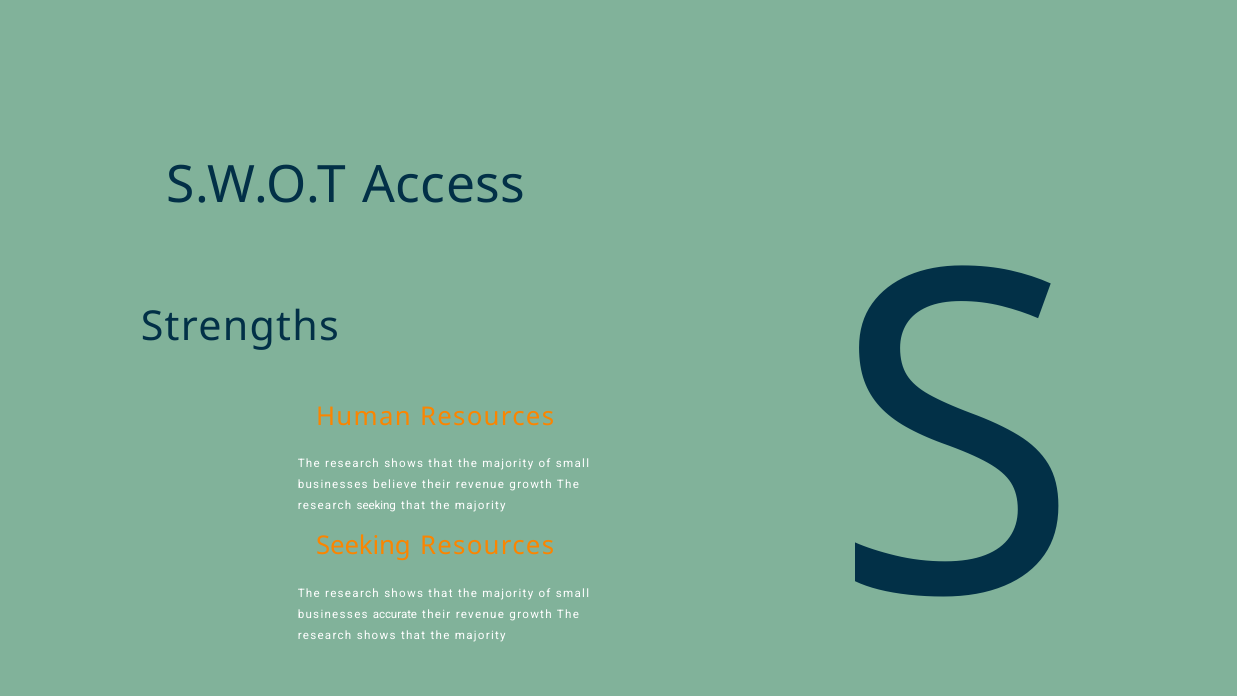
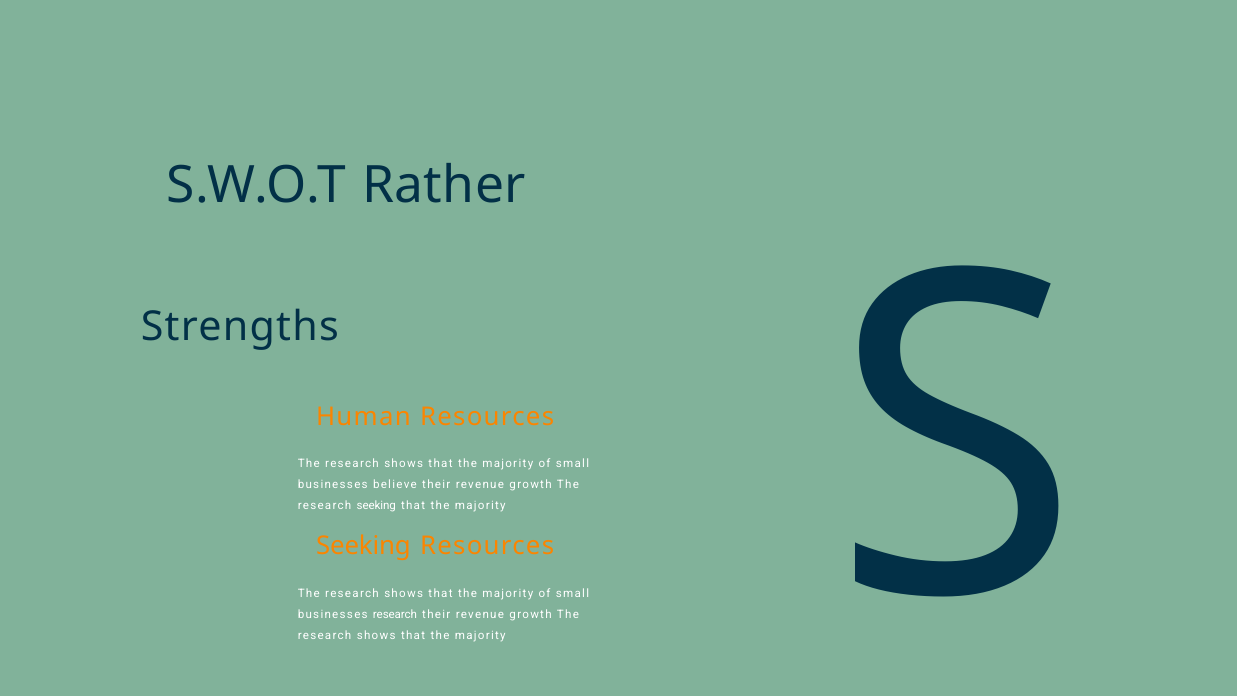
Access: Access -> Rather (444, 185)
businesses accurate: accurate -> research (395, 614)
